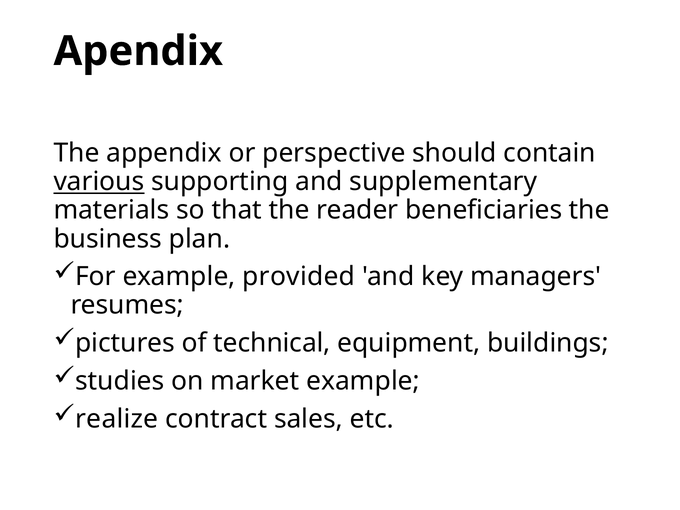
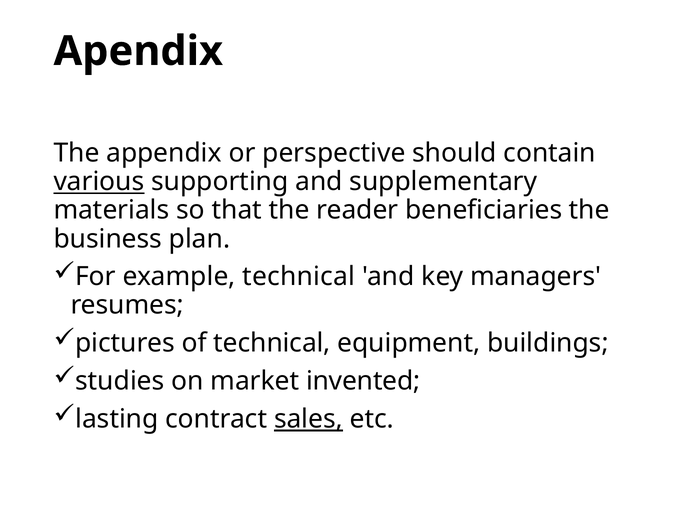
example provided: provided -> technical (299, 277)
market example: example -> invented (363, 381)
realize: realize -> lasting (117, 419)
sales underline: none -> present (308, 419)
